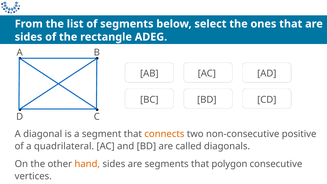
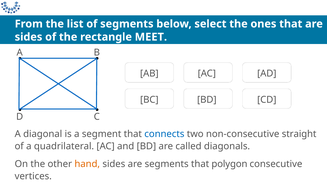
ADEG: ADEG -> MEET (151, 37)
connects colour: orange -> blue (164, 134)
positive: positive -> straight (299, 134)
